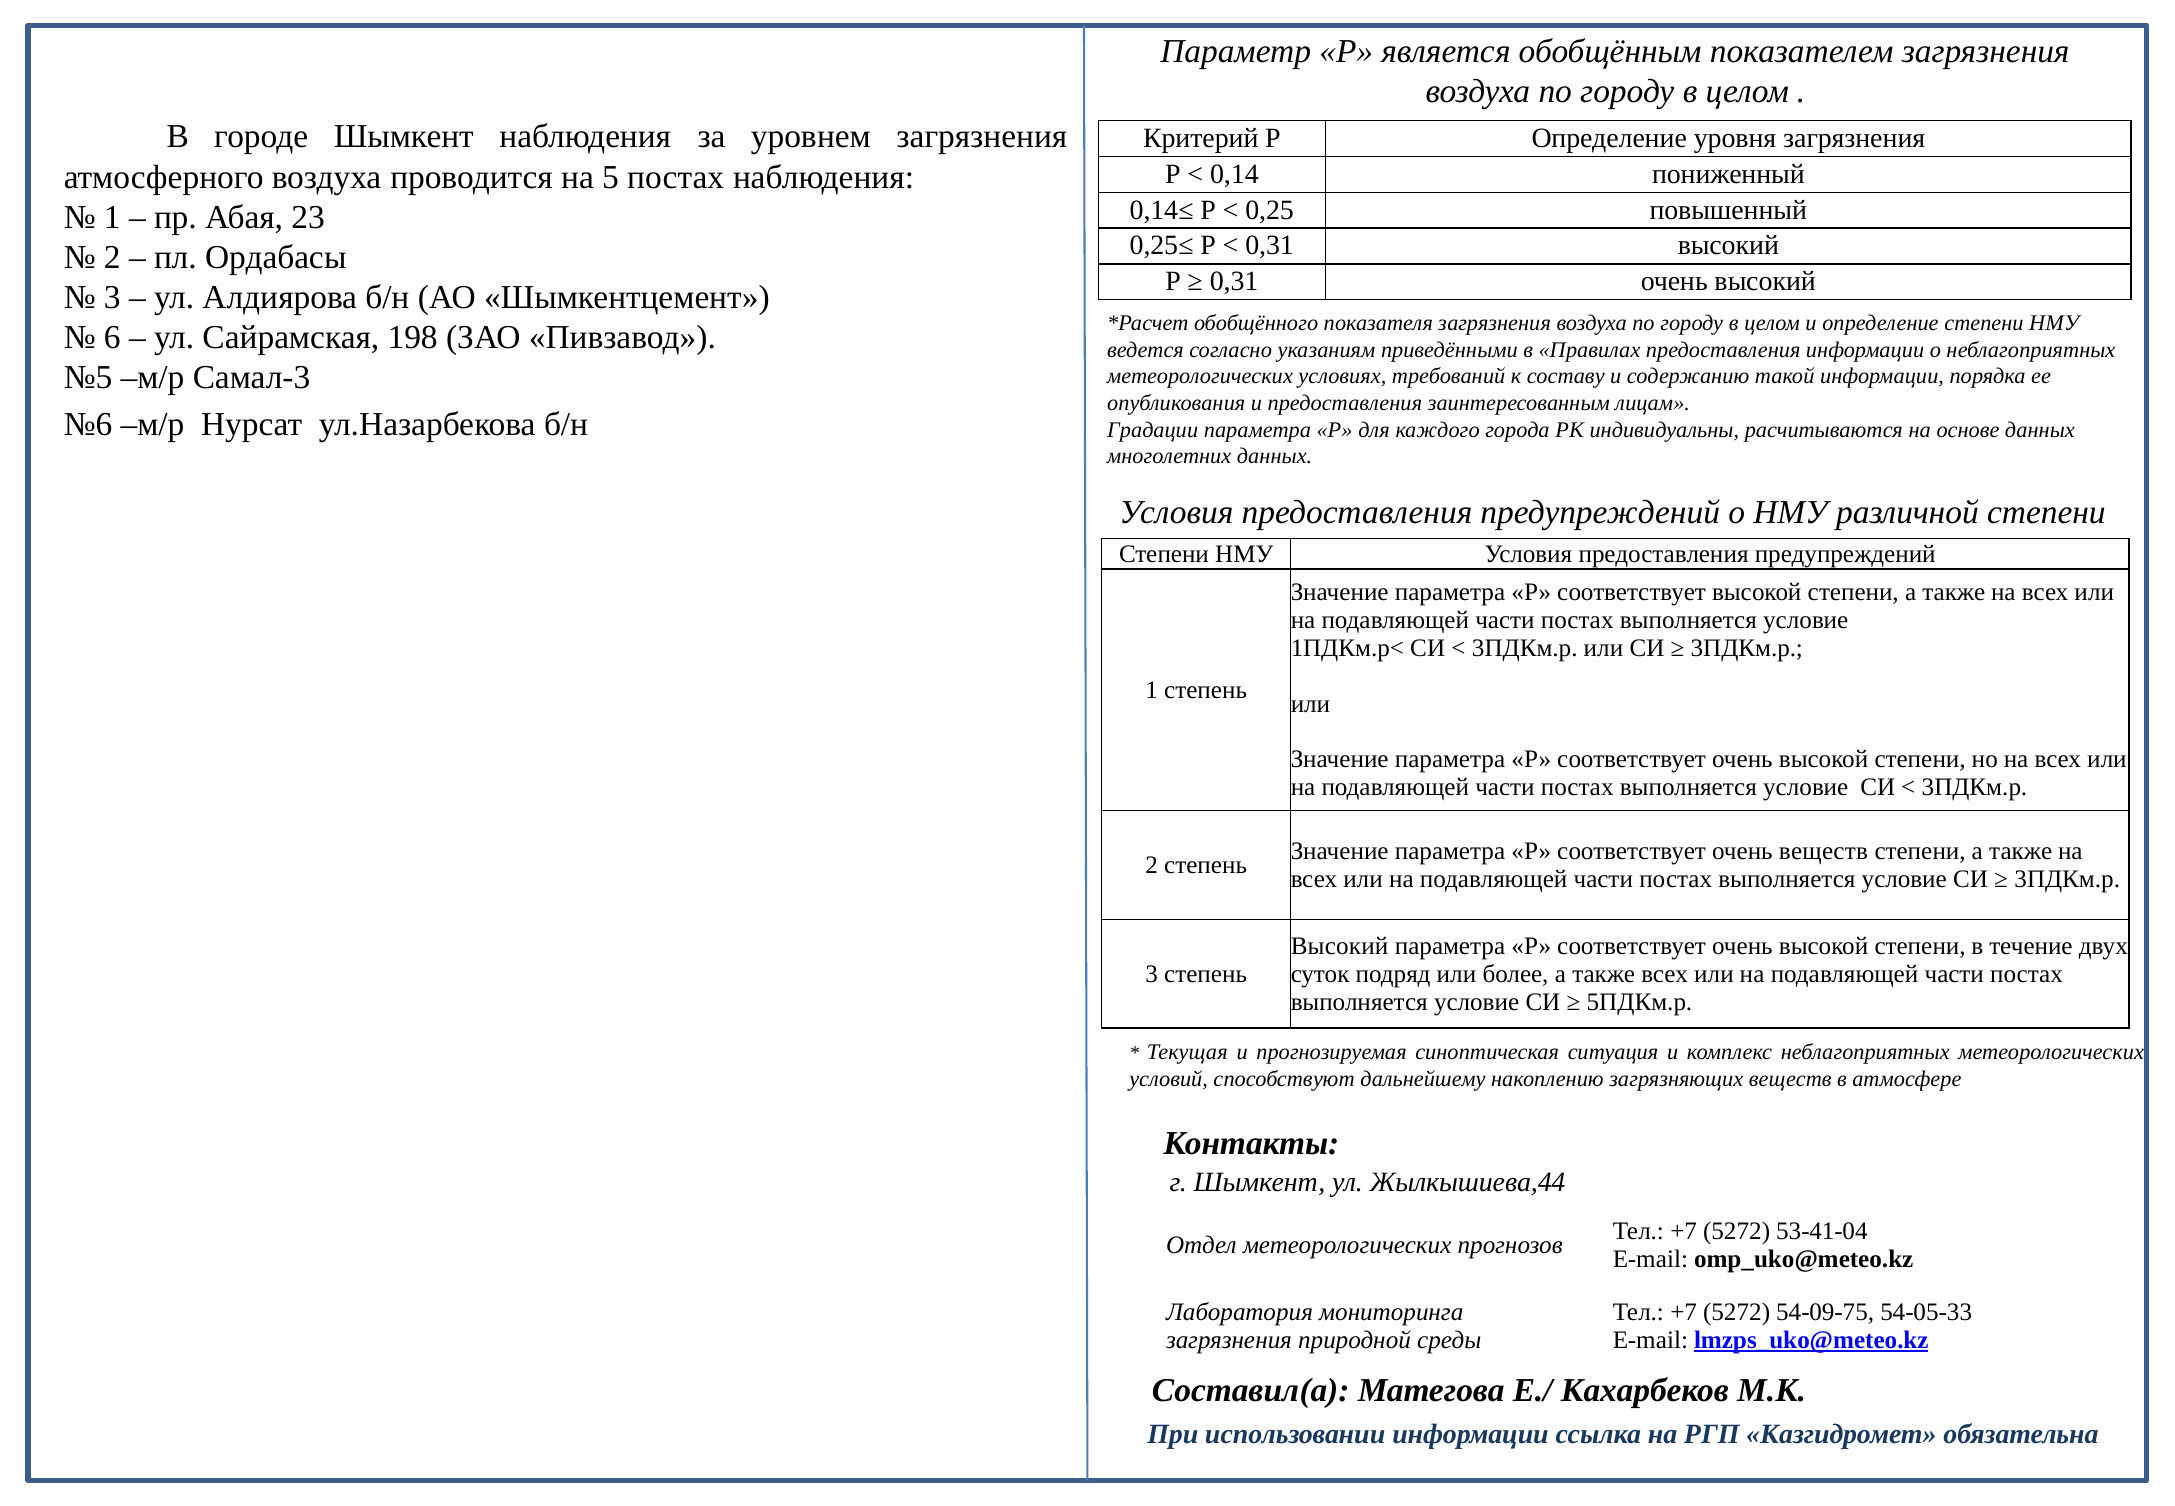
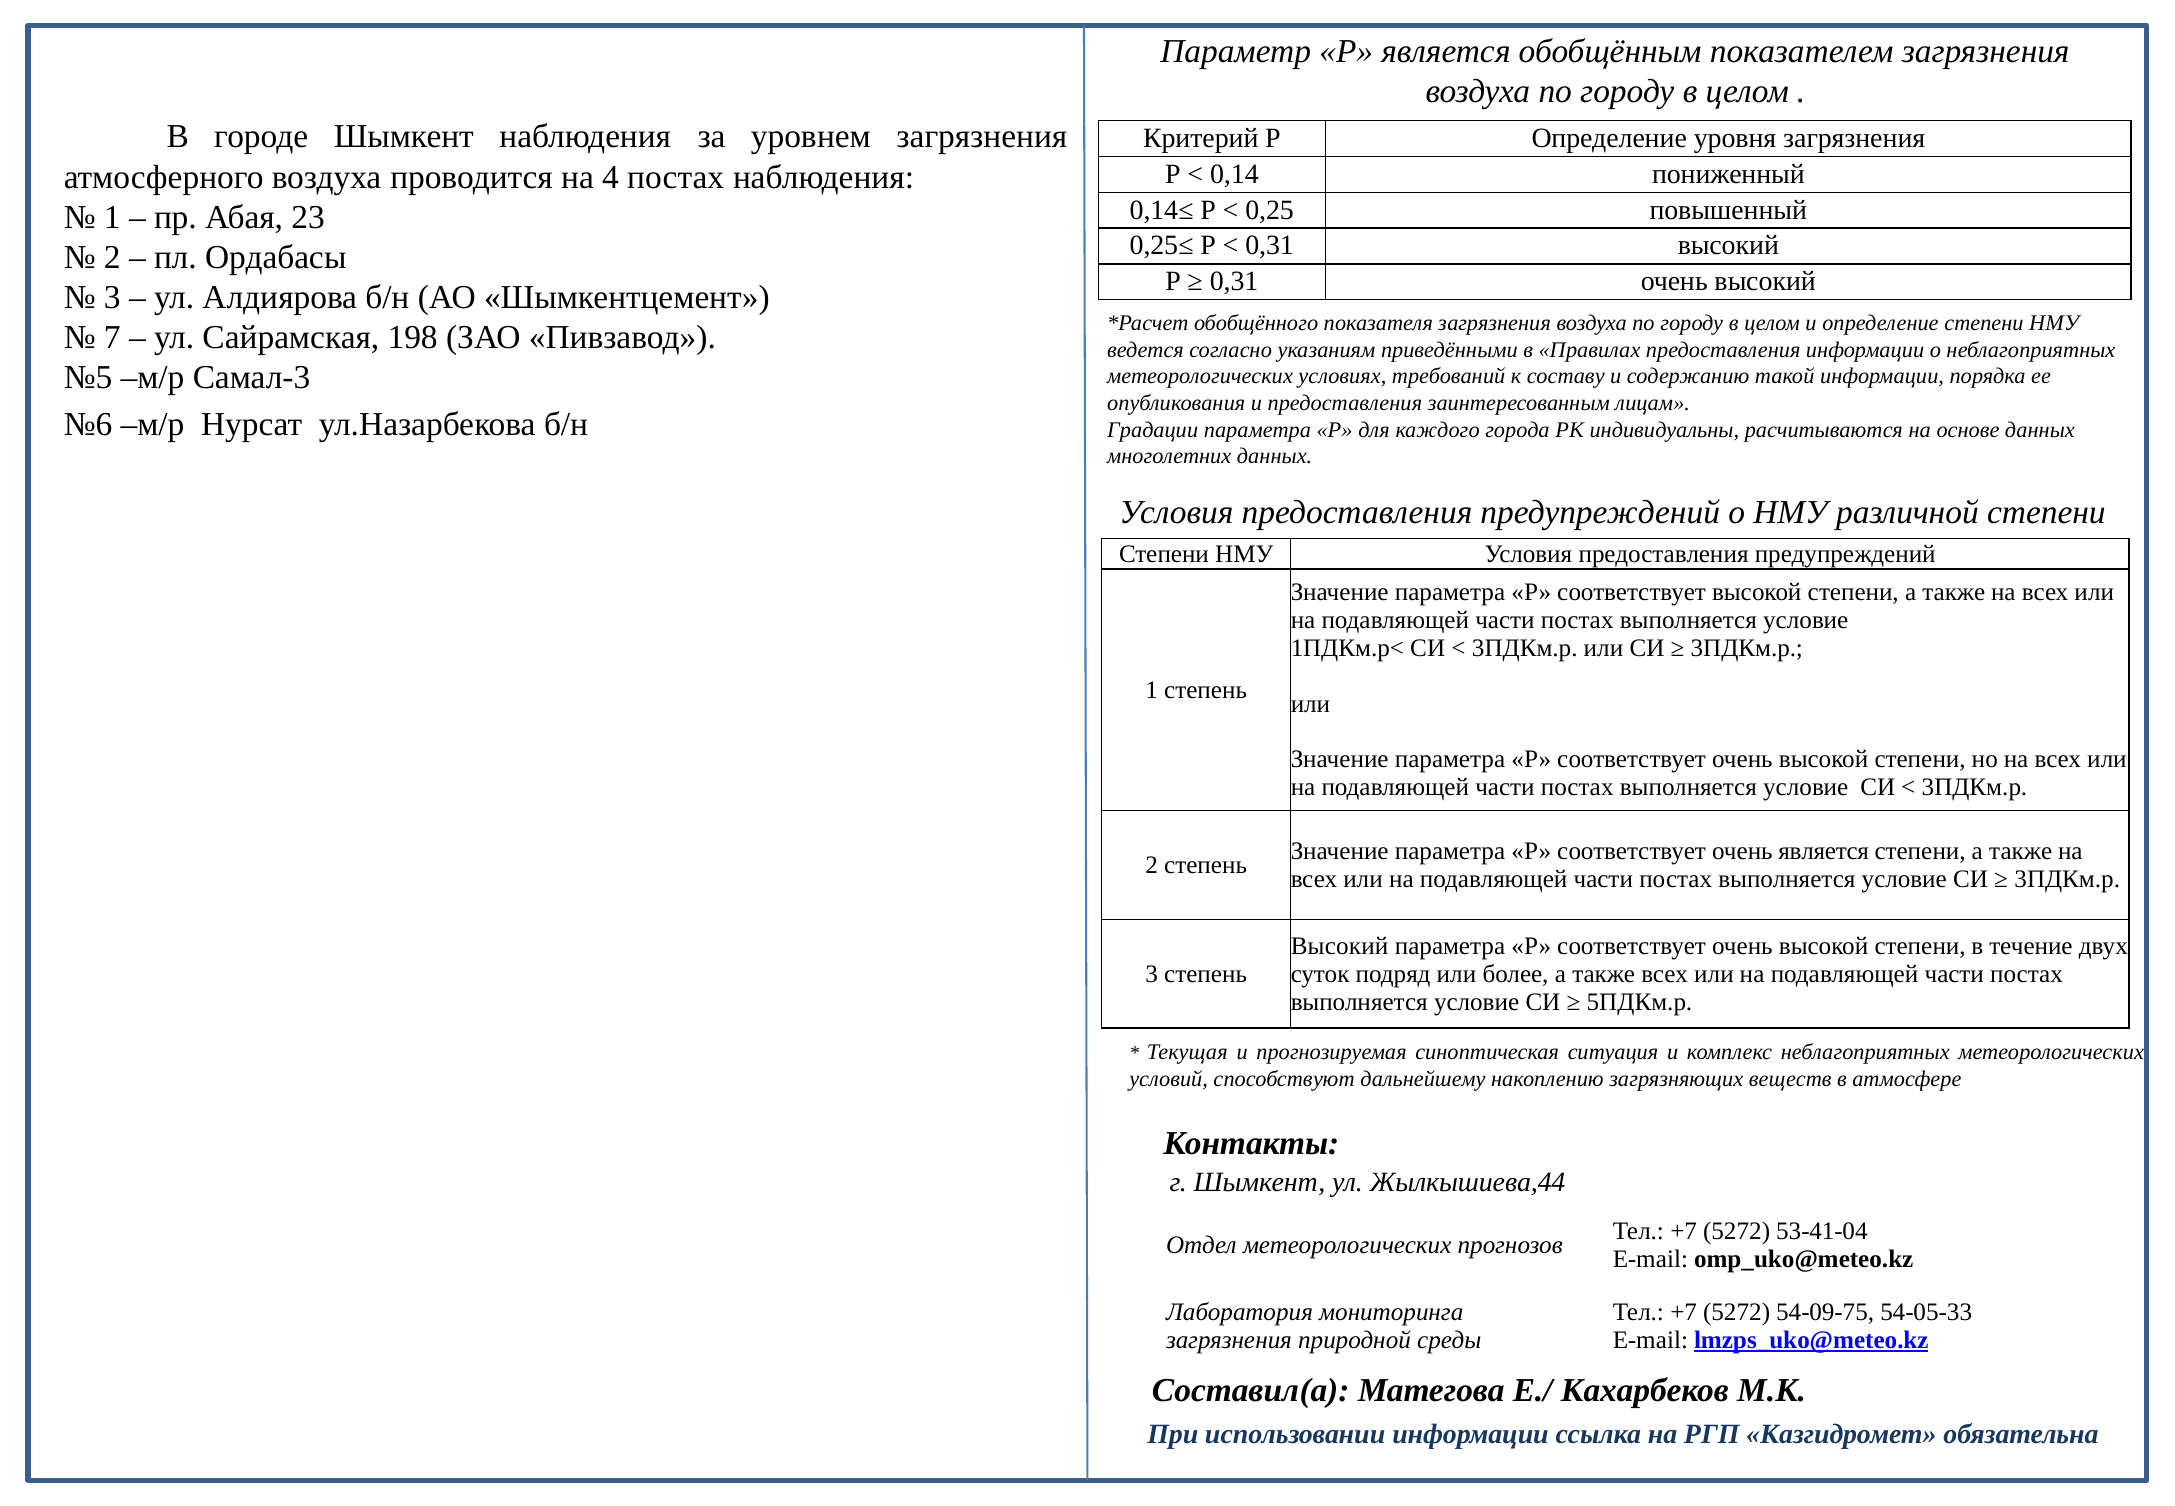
5: 5 -> 4 (611, 177)
6: 6 -> 7 (112, 338)
очень веществ: веществ -> является (1824, 851)
